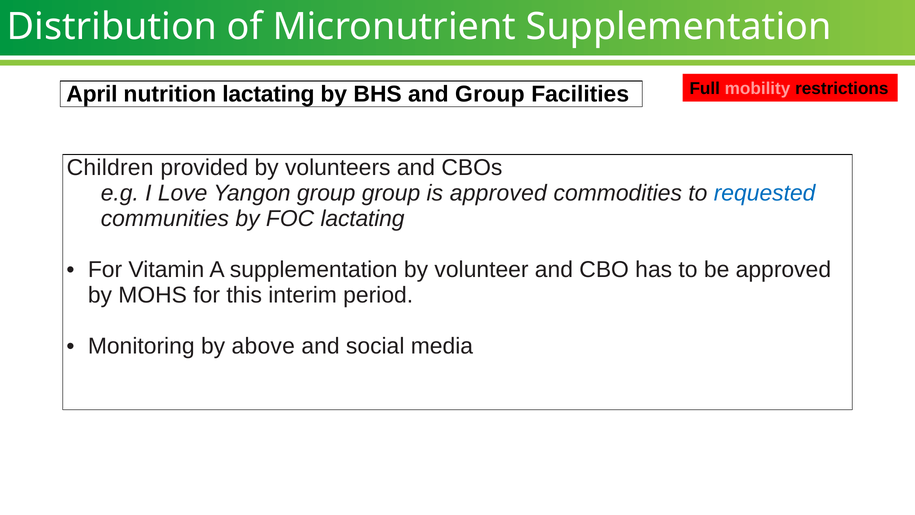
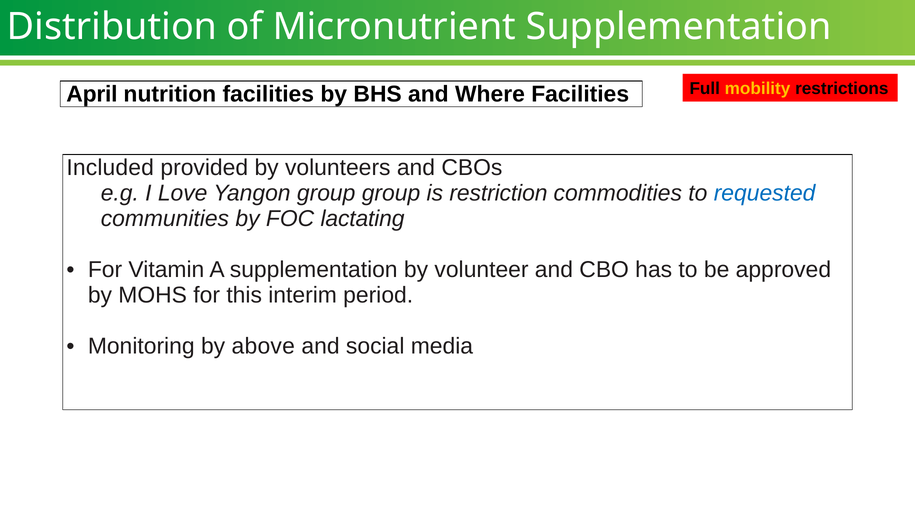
mobility colour: pink -> yellow (758, 89)
nutrition lactating: lactating -> facilities (268, 94)
and Group: Group -> Where (490, 94)
Children: Children -> Included (110, 168)
is approved: approved -> restriction (498, 193)
